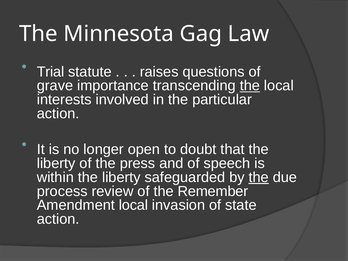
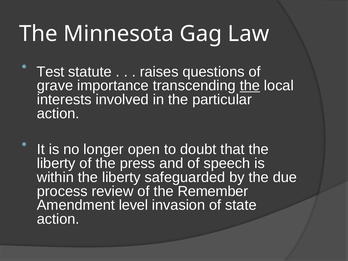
Trial: Trial -> Test (51, 72)
the underline: present -> none (259, 177)
Amendment local: local -> level (134, 205)
